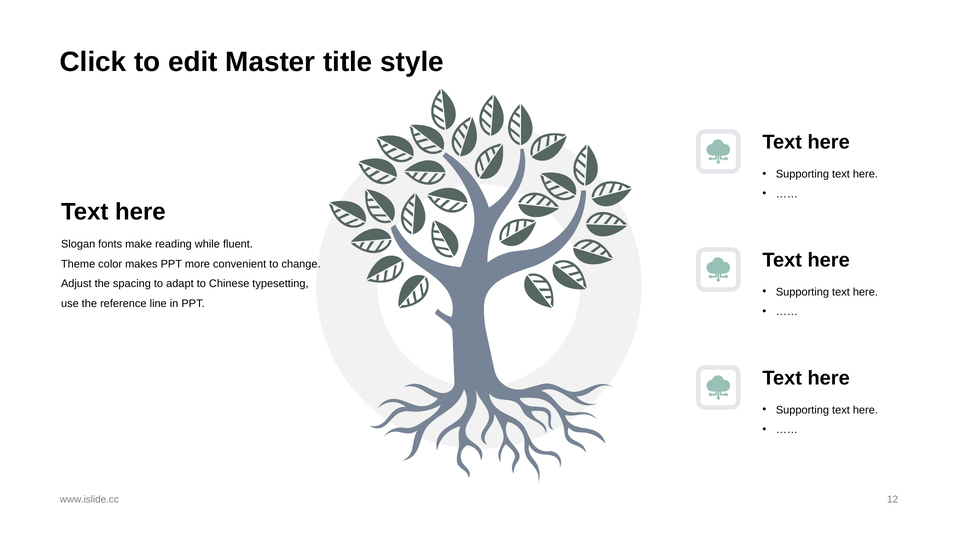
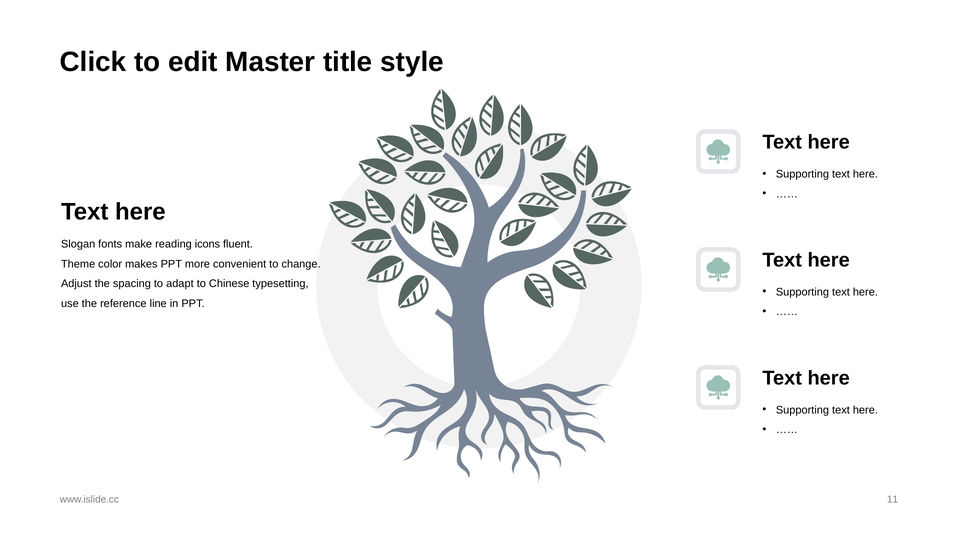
while: while -> icons (207, 244)
12: 12 -> 11 (893, 499)
